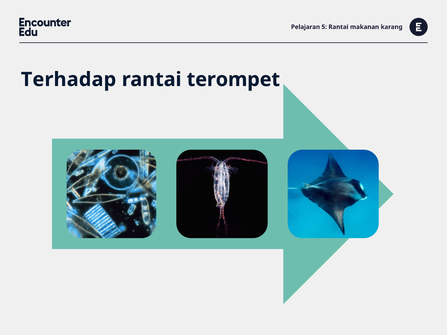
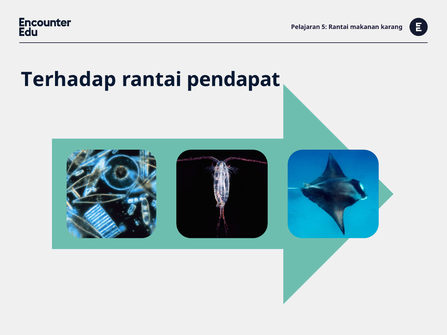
terompet: terompet -> pendapat (233, 80)
